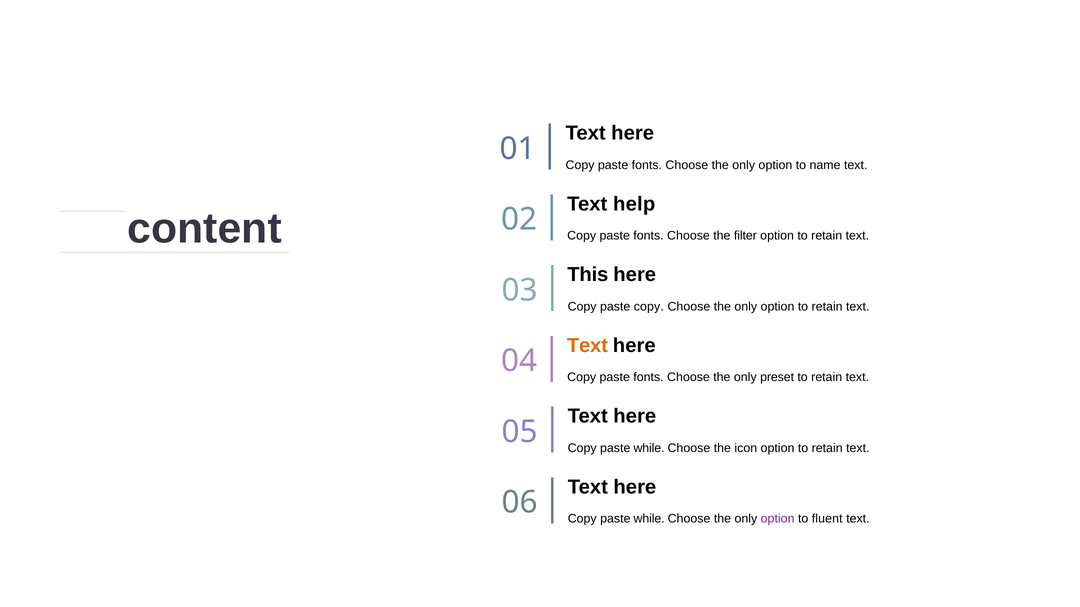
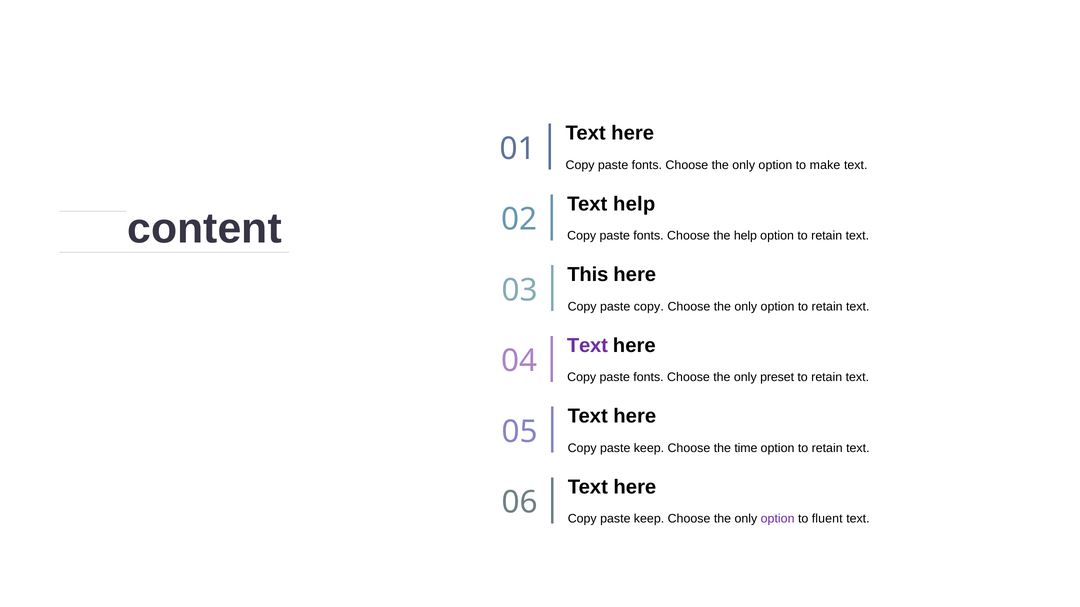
name: name -> make (825, 165)
the filter: filter -> help (745, 236)
Text colour: orange -> purple (587, 346)
05 Copy paste while: while -> keep (649, 448)
icon: icon -> time (746, 448)
06 Copy paste while: while -> keep (649, 519)
